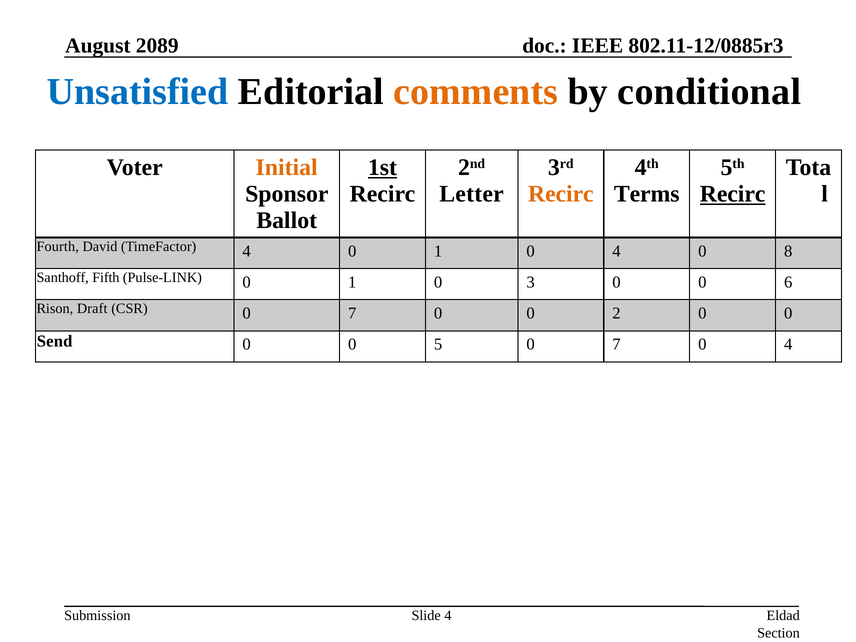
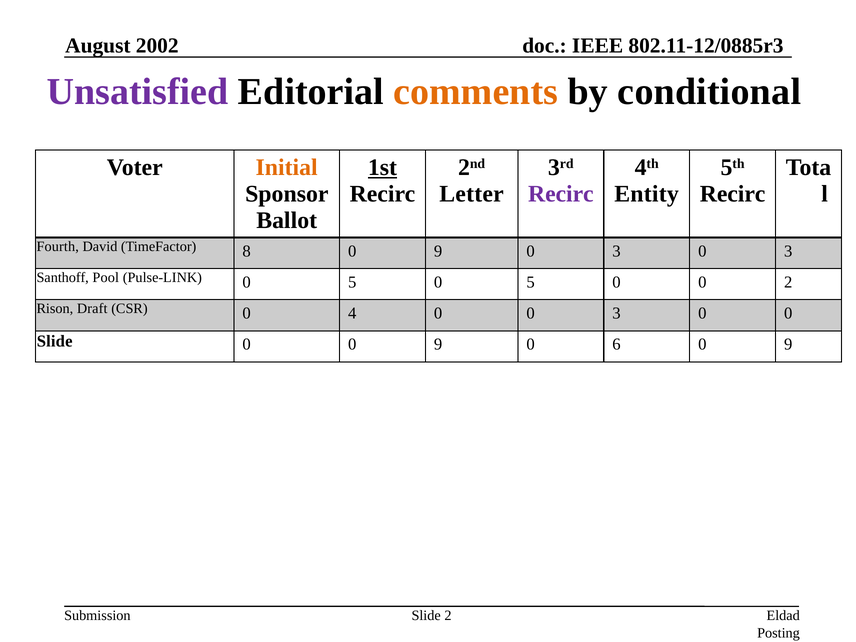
2089: 2089 -> 2002 (157, 46)
Unsatisfied colour: blue -> purple (138, 92)
Recirc colour: orange -> purple (561, 194)
Terms: Terms -> Entity (647, 194)
Recirc underline: present -> none (733, 194)
TimeFactor 4: 4 -> 8 (247, 251)
1: 1 -> 9 (438, 251)
4: 4 -> 3 (616, 251)
8: 8 -> 3 (788, 251)
Fifth: Fifth -> Pool (106, 277)
Pulse-LINK 0 1: 1 -> 5 (352, 282)
3: 3 -> 5 (531, 282)
0 6: 6 -> 2 (788, 282)
CSR 0 7: 7 -> 4 (352, 313)
0 0 2: 2 -> 3 (616, 313)
Send: Send -> Slide (55, 341)
0 0 5: 5 -> 9 (438, 344)
7: 7 -> 6 (616, 344)
4: 4 -> 9 (788, 344)
Slide 4: 4 -> 2 (448, 616)
Section: Section -> Posting (778, 633)
